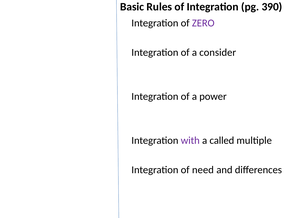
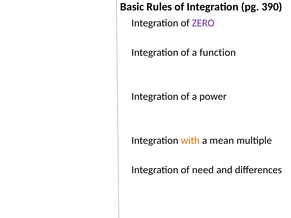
consider: consider -> function (218, 52)
with colour: purple -> orange (190, 141)
called: called -> mean (222, 141)
